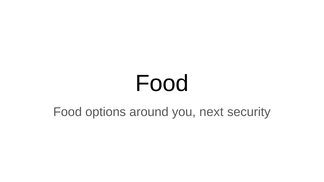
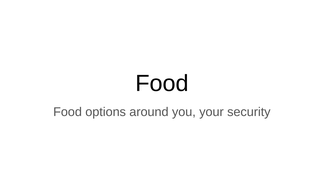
next: next -> your (212, 112)
